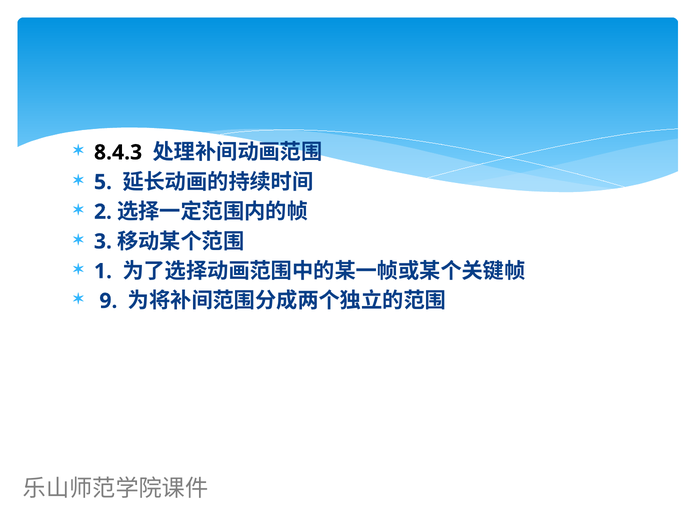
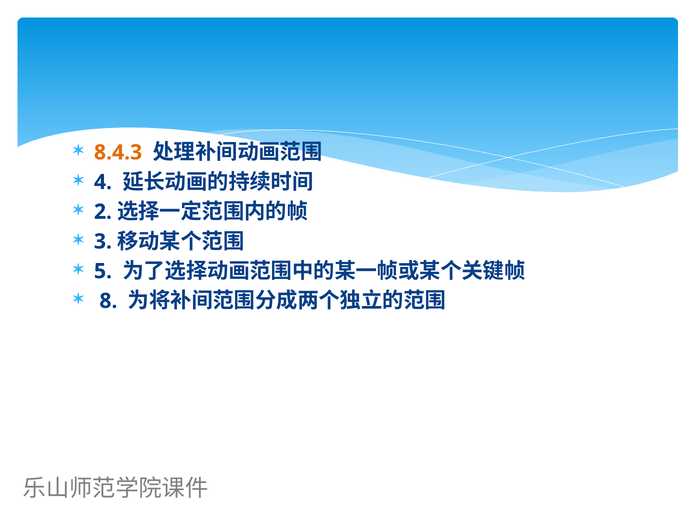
8.4.3 colour: black -> orange (118, 152)
5: 5 -> 4 (103, 182)
1: 1 -> 5 (103, 271)
9: 9 -> 8 (108, 301)
